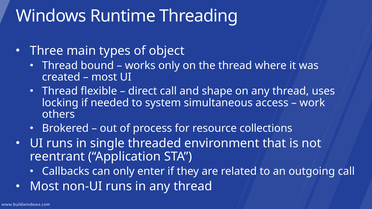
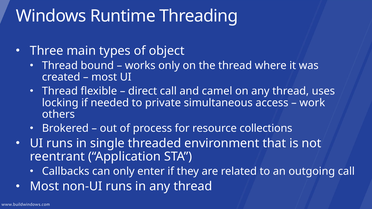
shape: shape -> camel (217, 91)
system: system -> private (163, 103)
